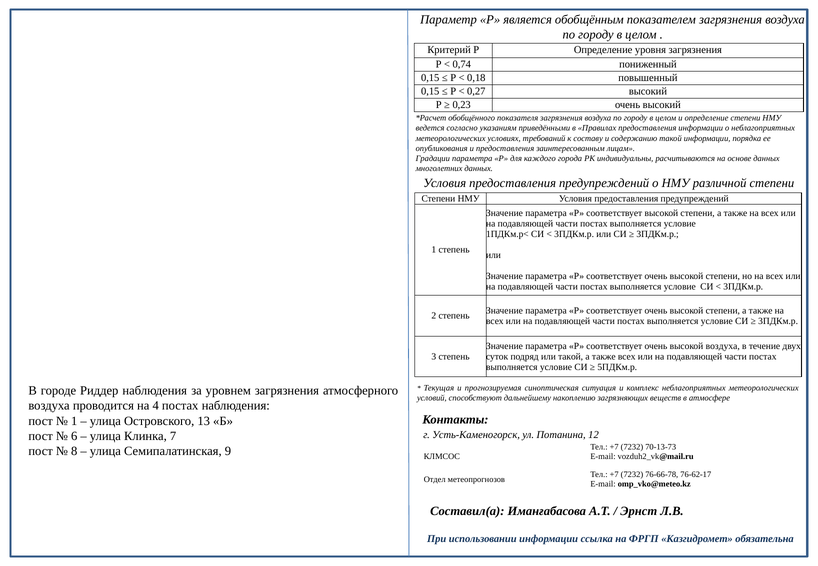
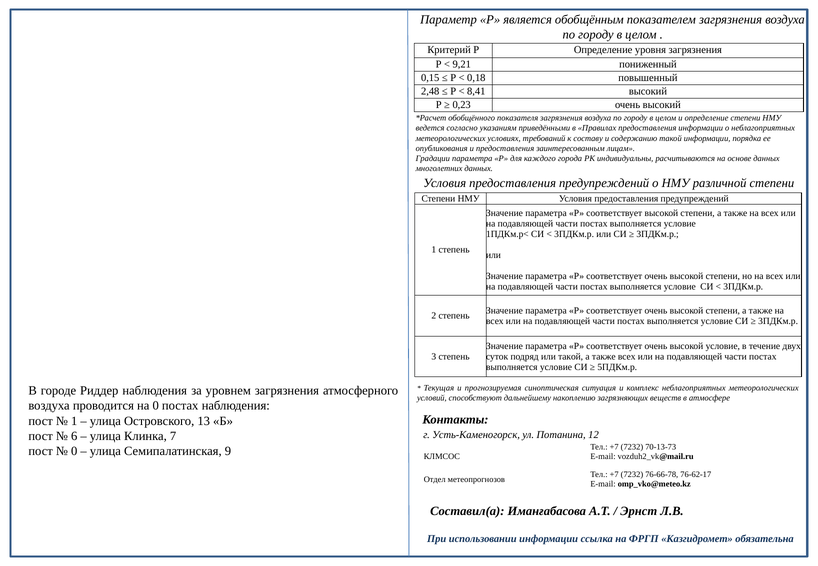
0,74: 0,74 -> 9,21 (462, 64)
0,15: 0,15 -> 2,48 (430, 91)
0,27: 0,27 -> 8,41 (476, 91)
высокой воздуха: воздуха -> условие (723, 346)
на 4: 4 -> 0 (156, 406)
8: 8 -> 0 (74, 451)
